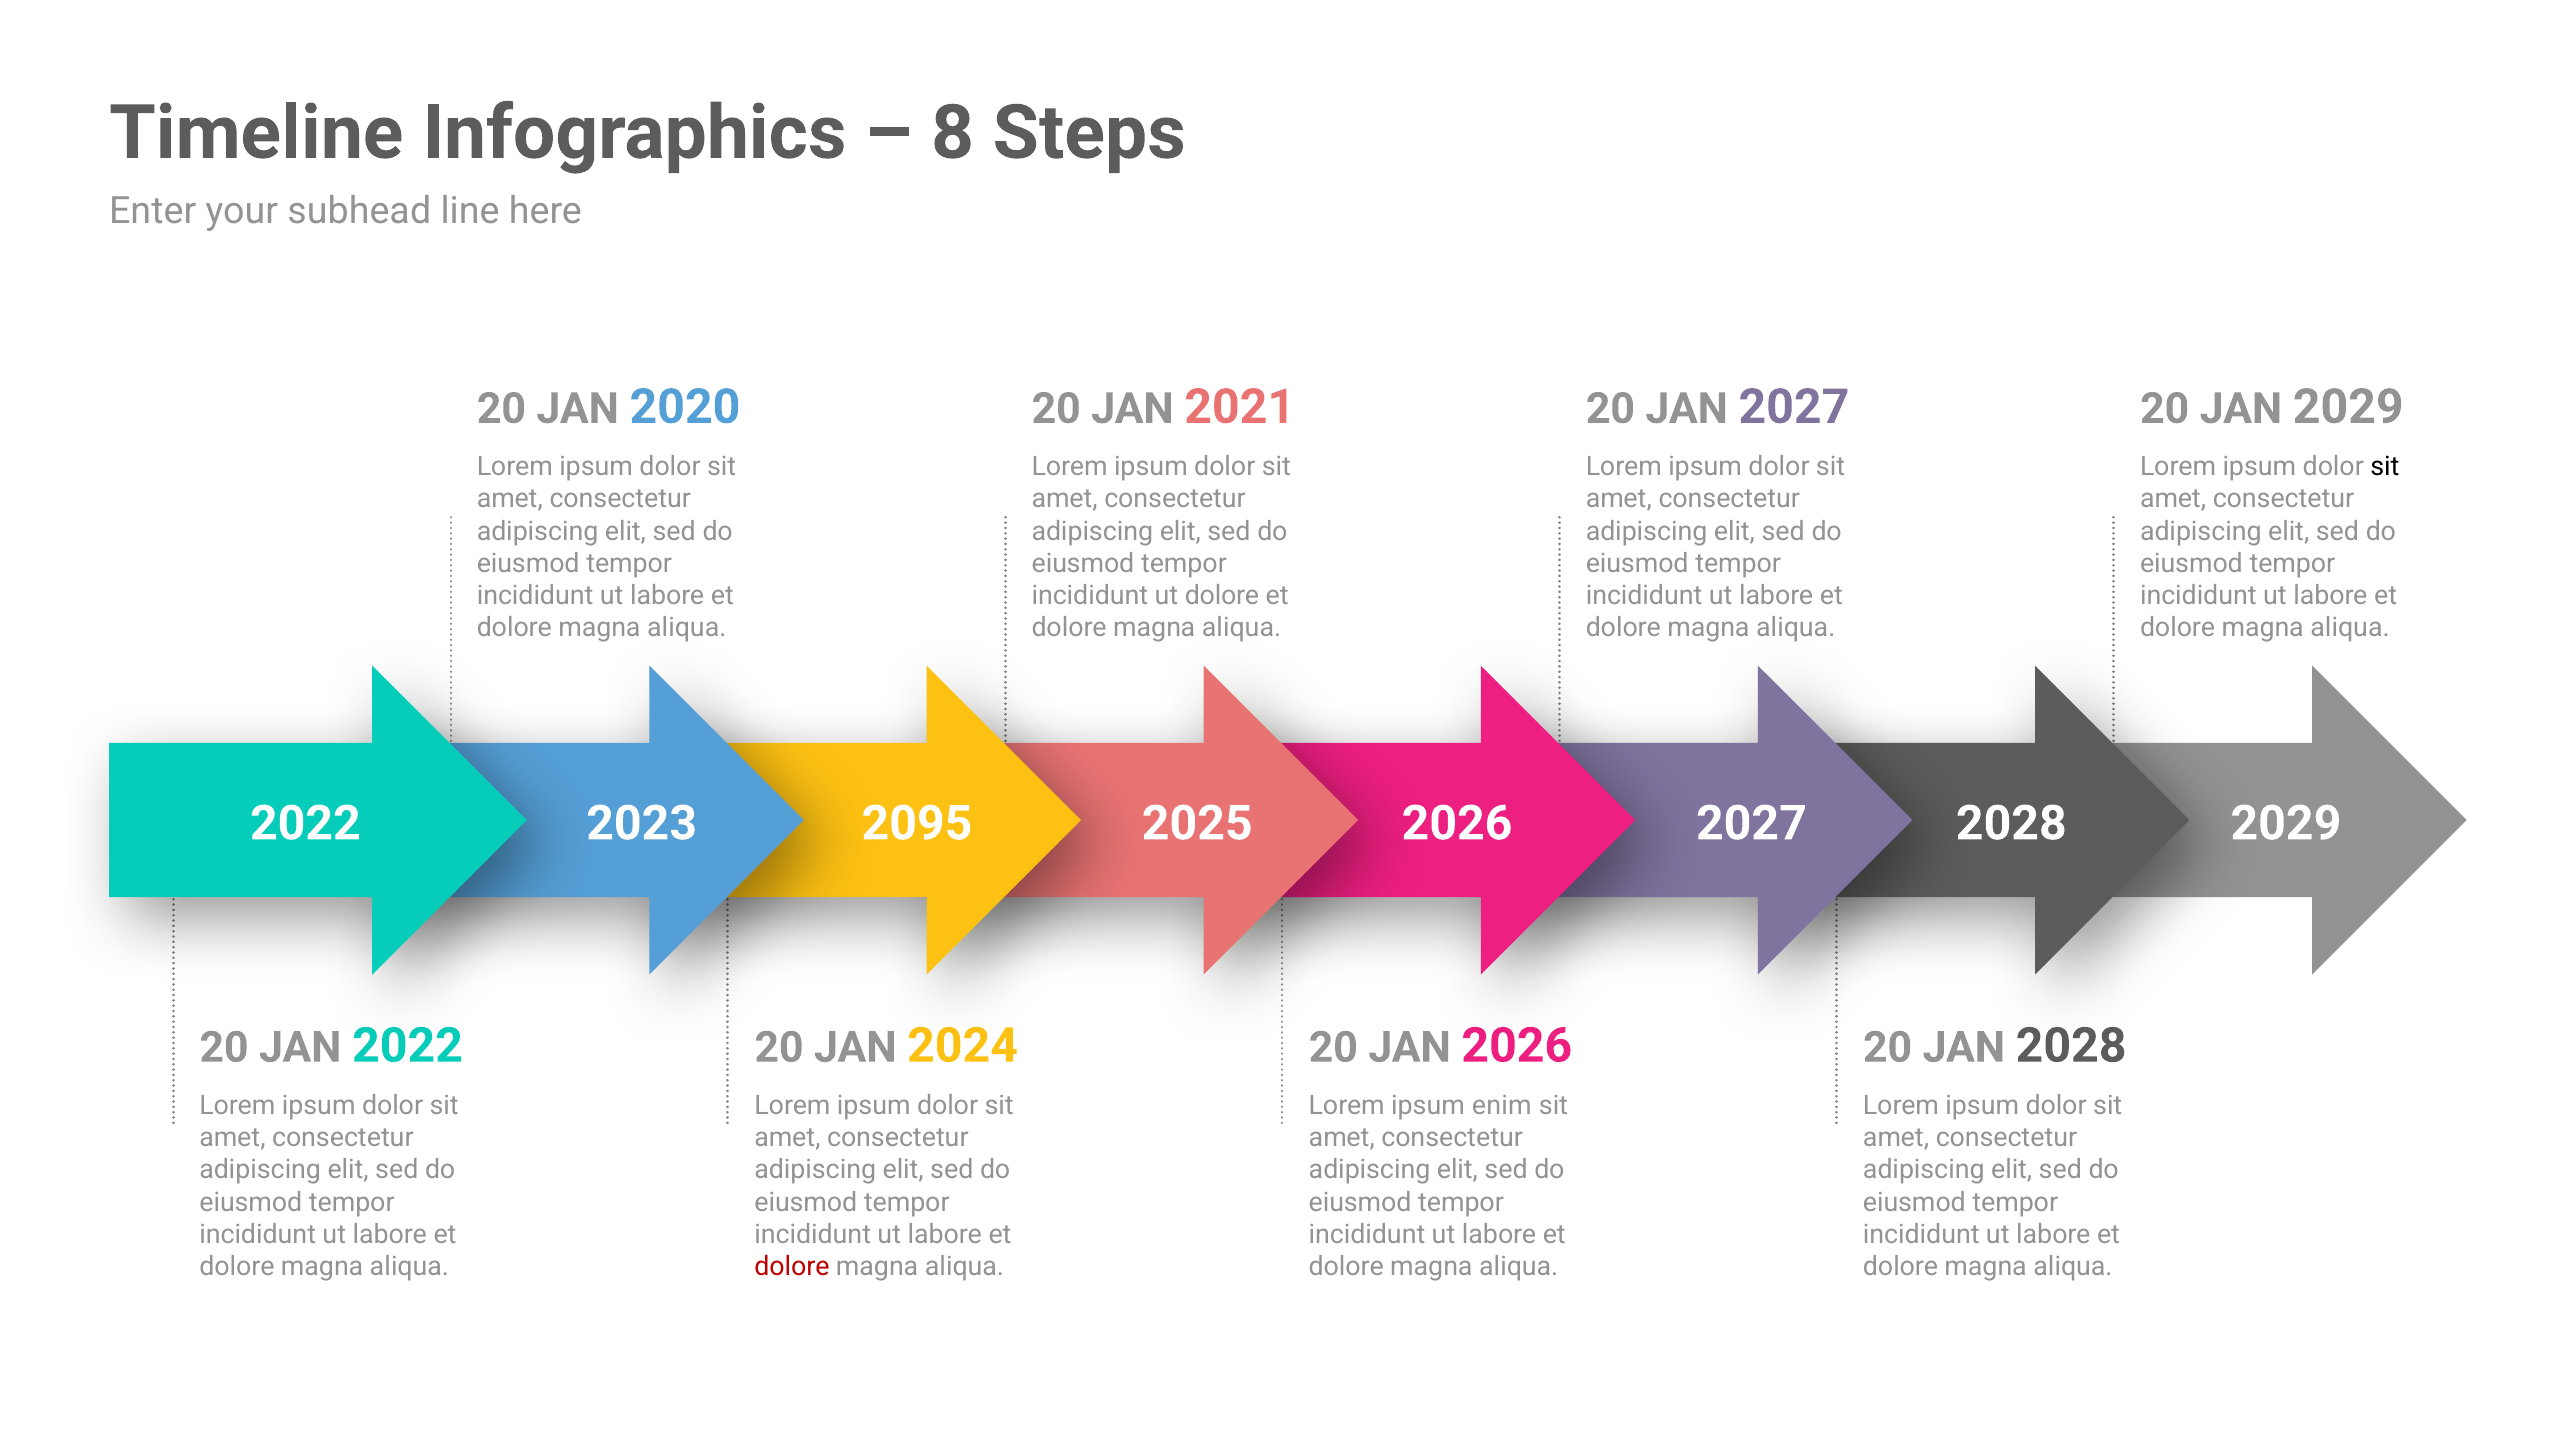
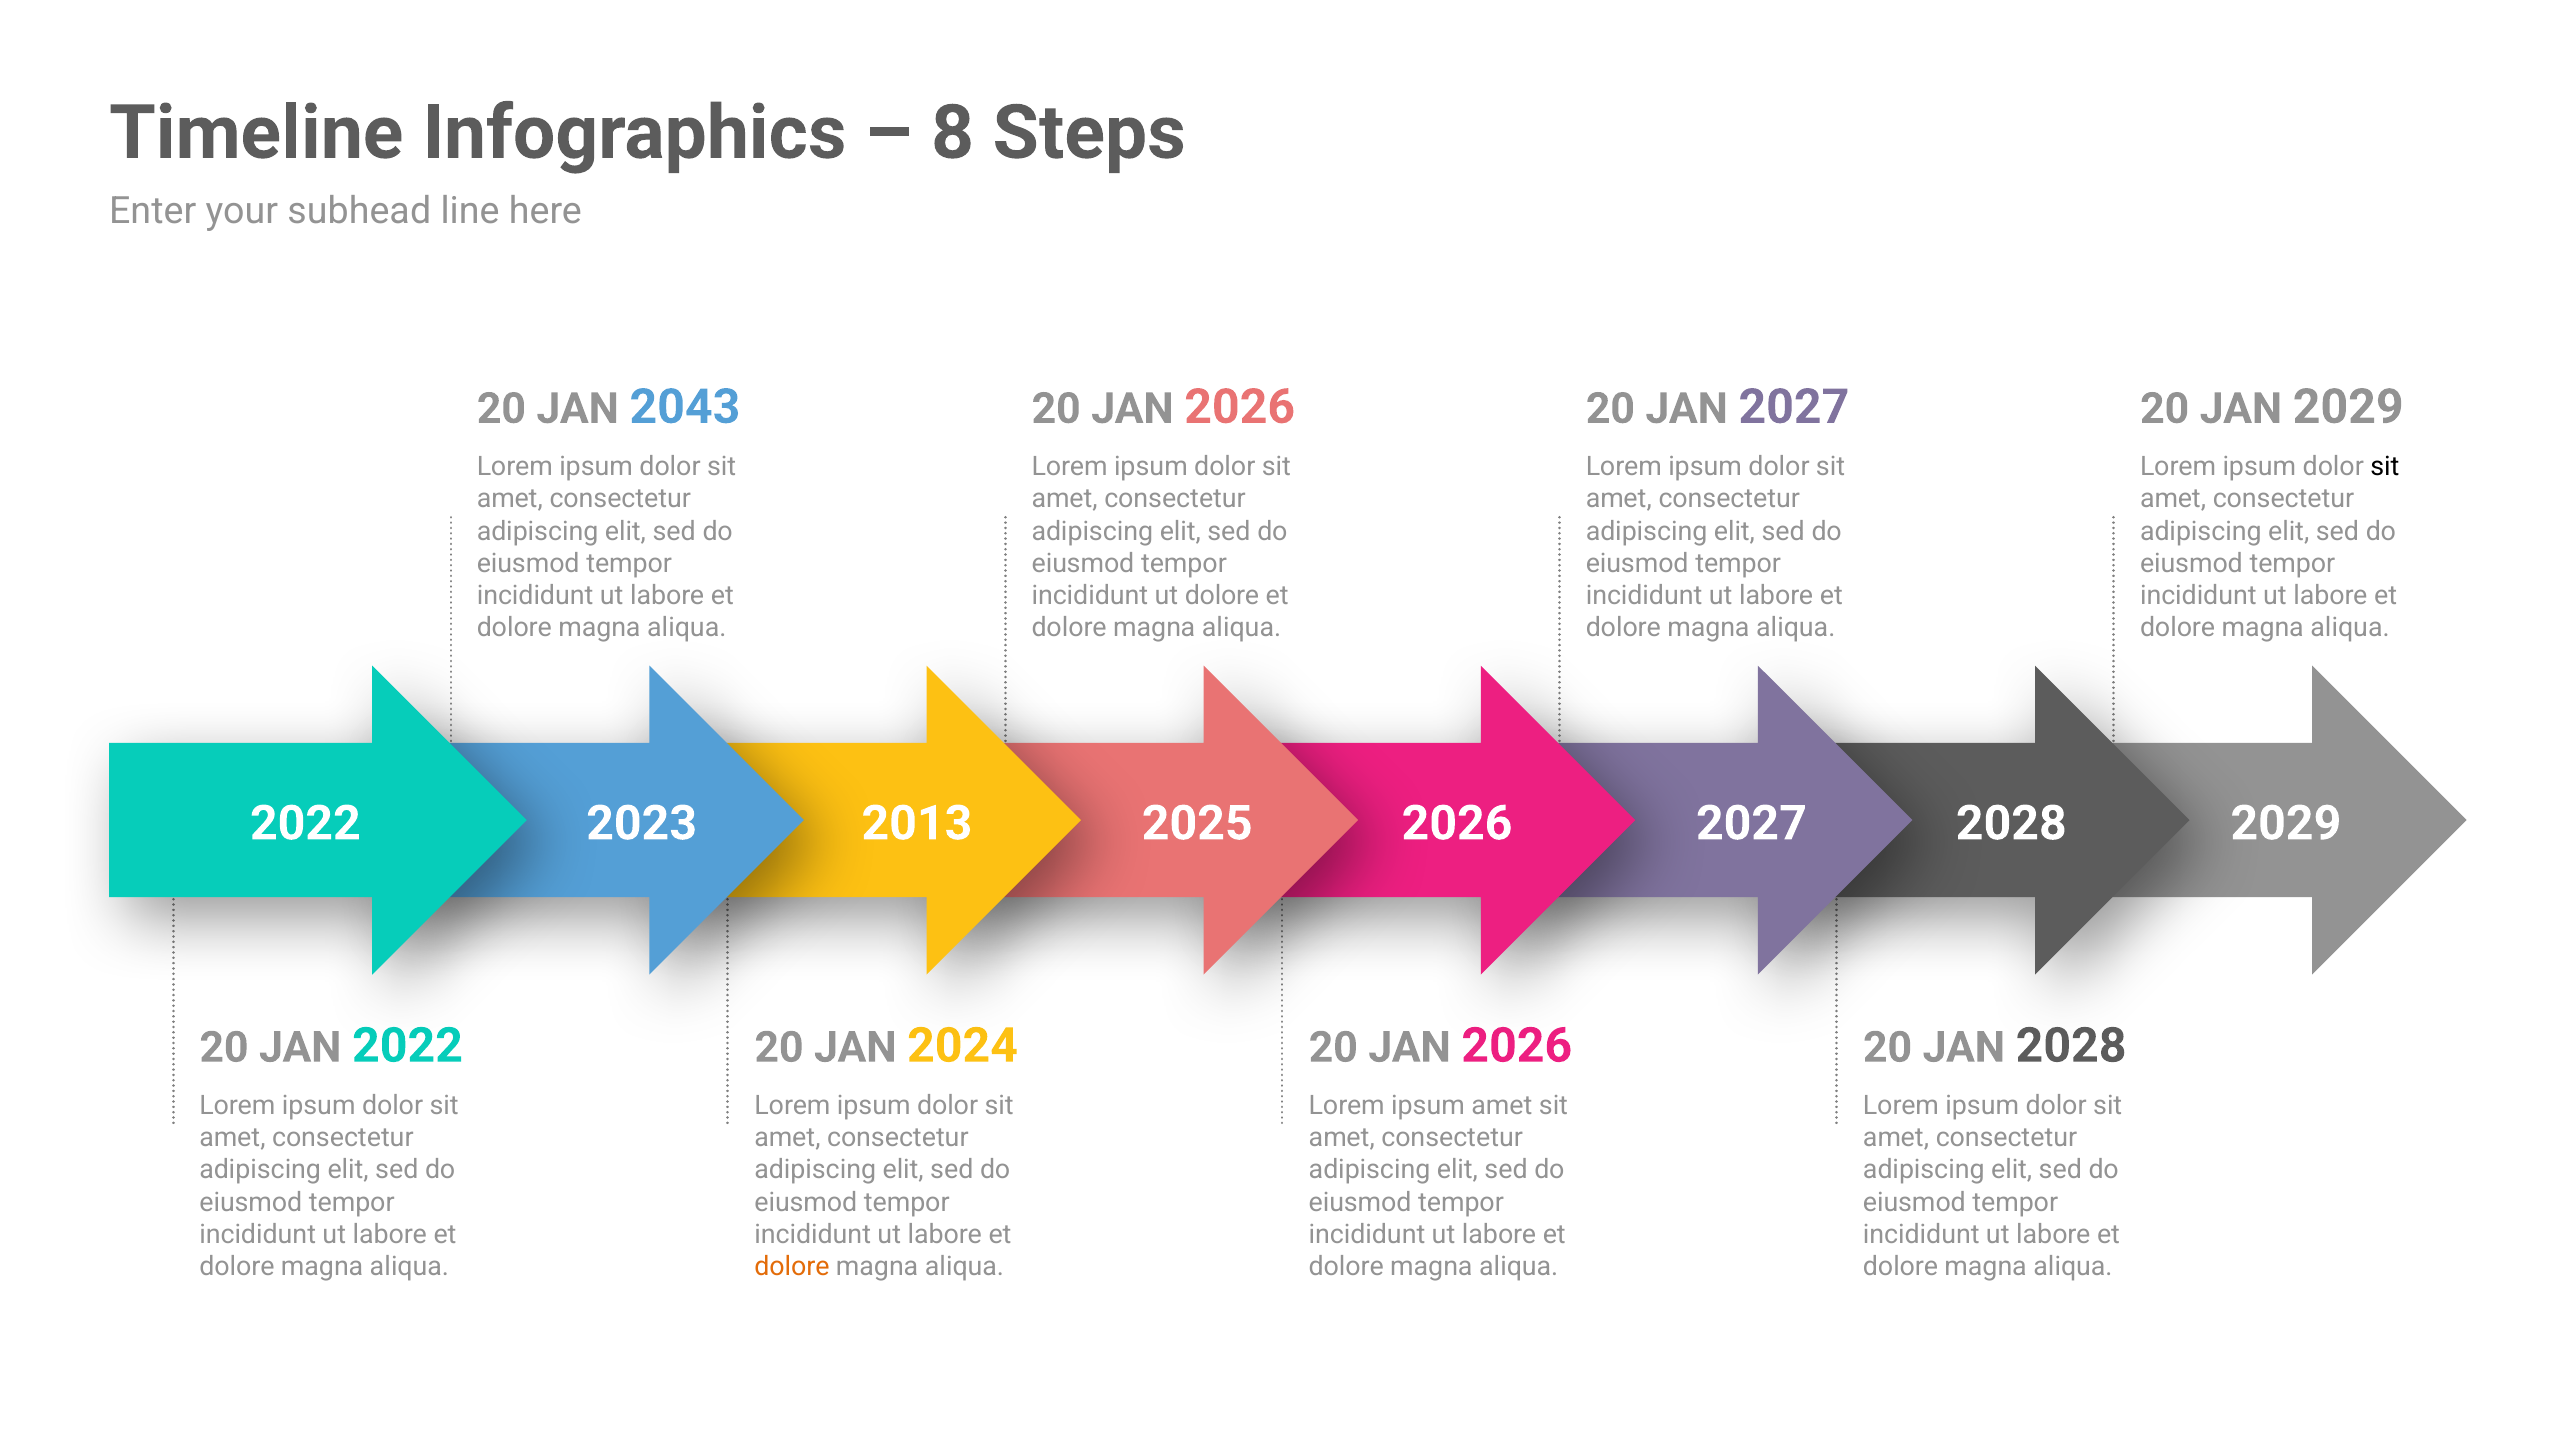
2020: 2020 -> 2043 (685, 407)
2021: 2021 -> 2026 (1240, 407)
2095: 2095 -> 2013 (917, 823)
ipsum enim: enim -> amet (1502, 1105)
dolore colour: red -> orange (792, 1267)
